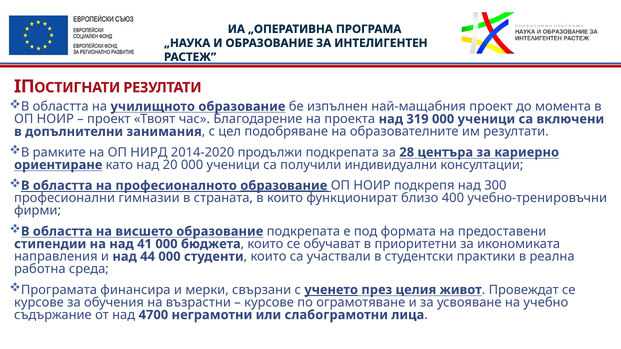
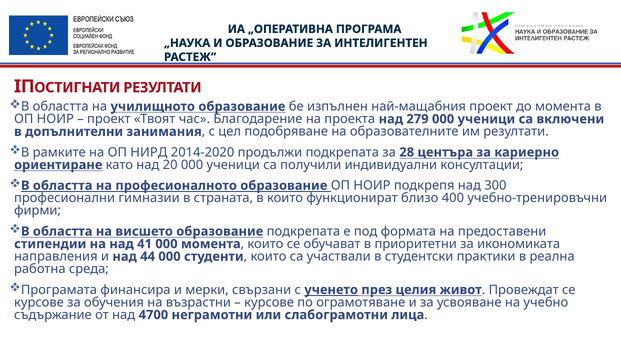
319: 319 -> 279 (417, 119)
образование underline: present -> none (284, 186)
000 бюджета: бюджета -> момента (211, 244)
